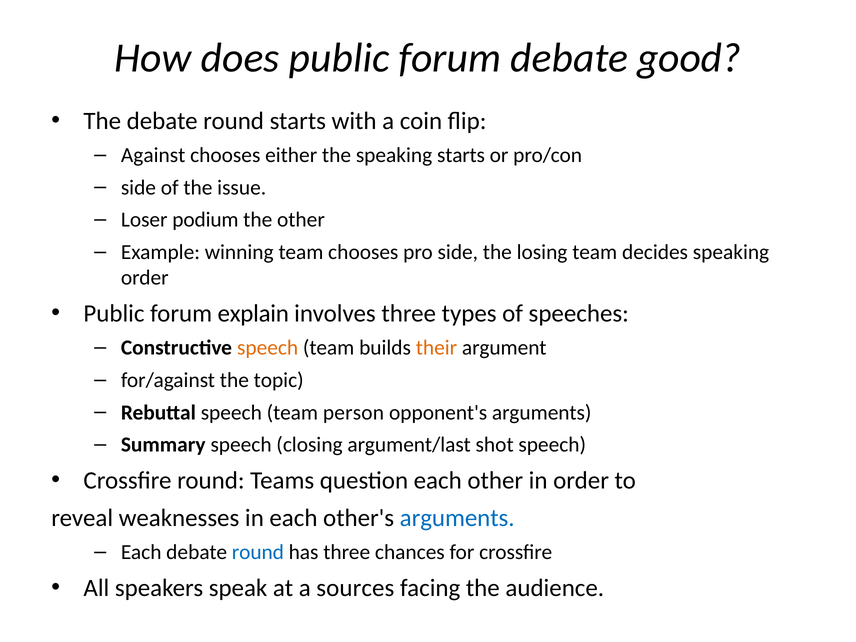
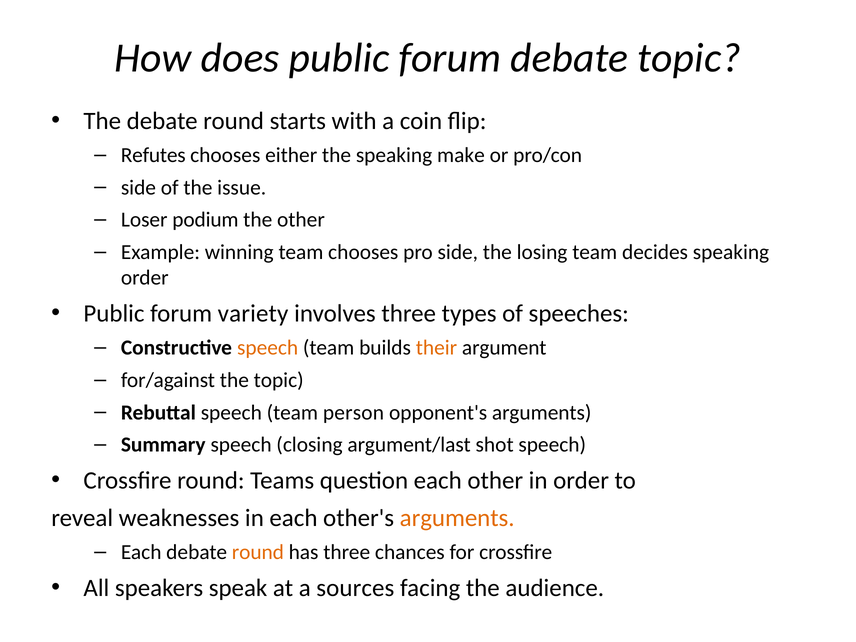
debate good: good -> topic (689, 58)
Against: Against -> Refutes (153, 155)
speaking starts: starts -> make (461, 155)
explain: explain -> variety (253, 314)
arguments colour: blue -> orange (457, 518)
round colour: blue -> orange (258, 552)
